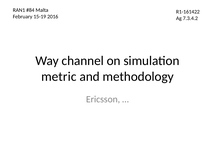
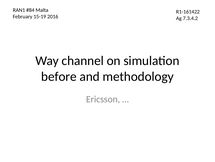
metric: metric -> before (59, 76)
